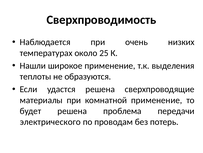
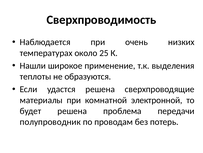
комнатной применение: применение -> электронной (157, 100)
электрического: электрического -> полупроводник (50, 121)
